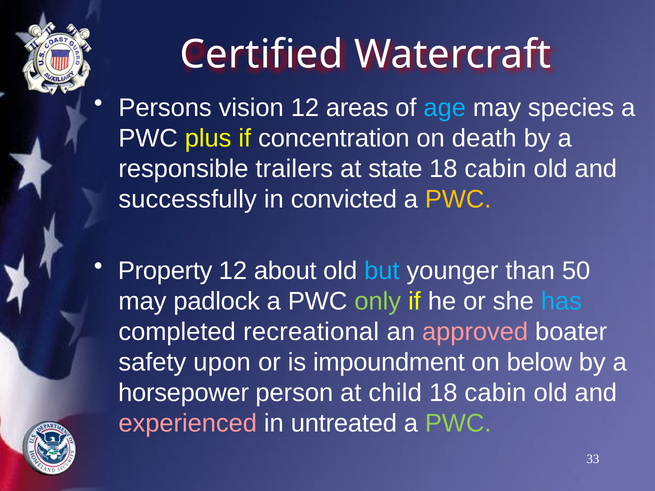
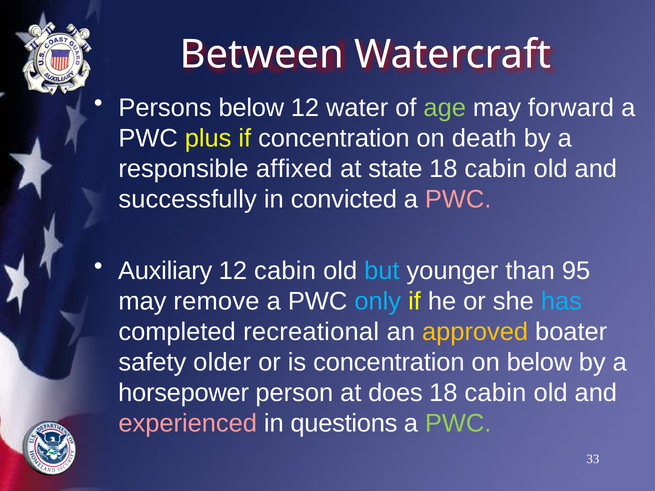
Certified: Certified -> Between (262, 55)
Persons vision: vision -> below (251, 108)
areas: areas -> water (357, 108)
age colour: light blue -> light green (445, 108)
species: species -> forward (571, 108)
trailers: trailers -> affixed (294, 169)
PWC colour: yellow -> pink (458, 199)
Property: Property -> Auxiliary (165, 271)
12 about: about -> cabin (285, 271)
50: 50 -> 95 (576, 271)
padlock: padlock -> remove (216, 301)
only colour: light green -> light blue (378, 301)
approved colour: pink -> yellow (475, 332)
upon: upon -> older (222, 363)
is impoundment: impoundment -> concentration (389, 363)
child: child -> does (395, 393)
untreated: untreated -> questions (344, 424)
